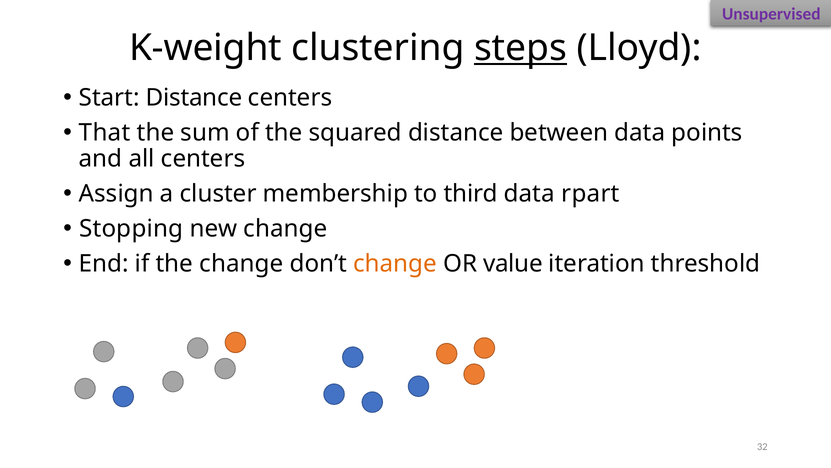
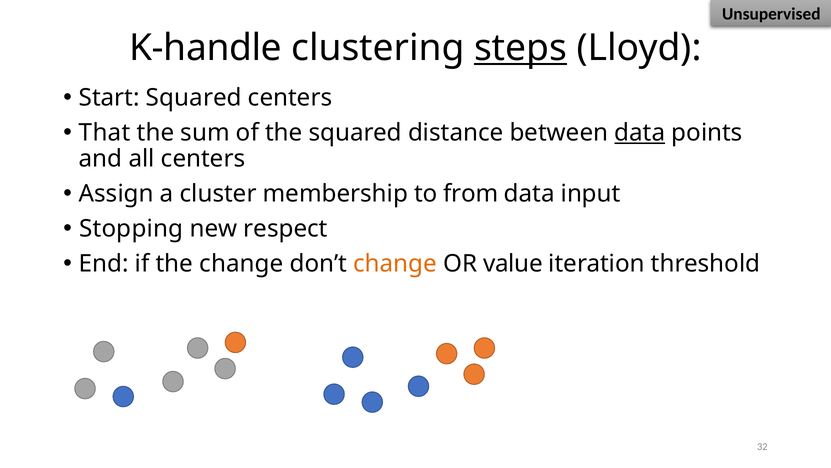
Unsupervised colour: purple -> black (771, 14)
K-weight: K-weight -> K-handle (206, 48)
Start Distance: Distance -> Squared (194, 98)
data underline: none -> present (640, 133)
third: third -> from (471, 194)
rpart: rpart -> input (591, 194)
new change: change -> respect (285, 228)
